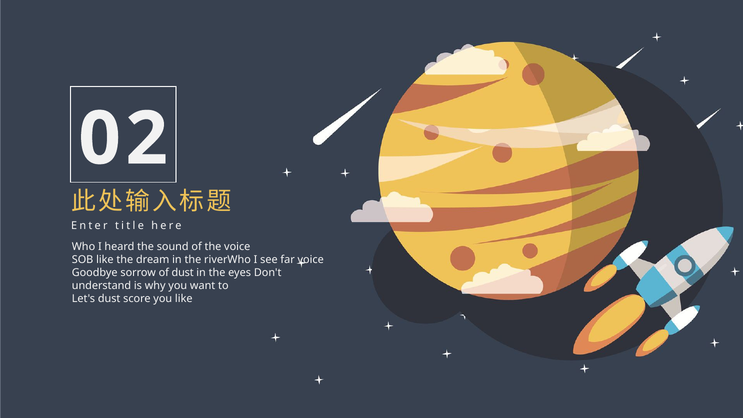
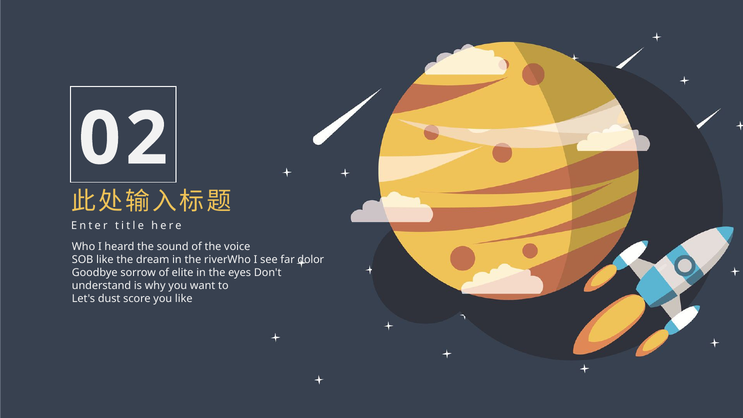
far voice: voice -> dolor (311, 260)
of dust: dust -> elite (183, 273)
